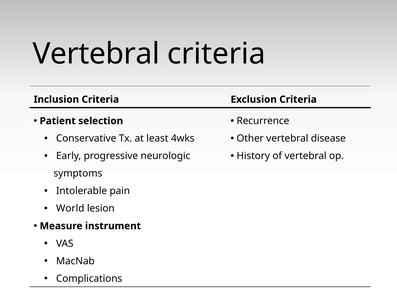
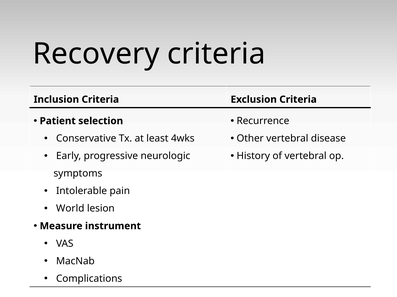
Vertebral: Vertebral -> Recovery (96, 54)
